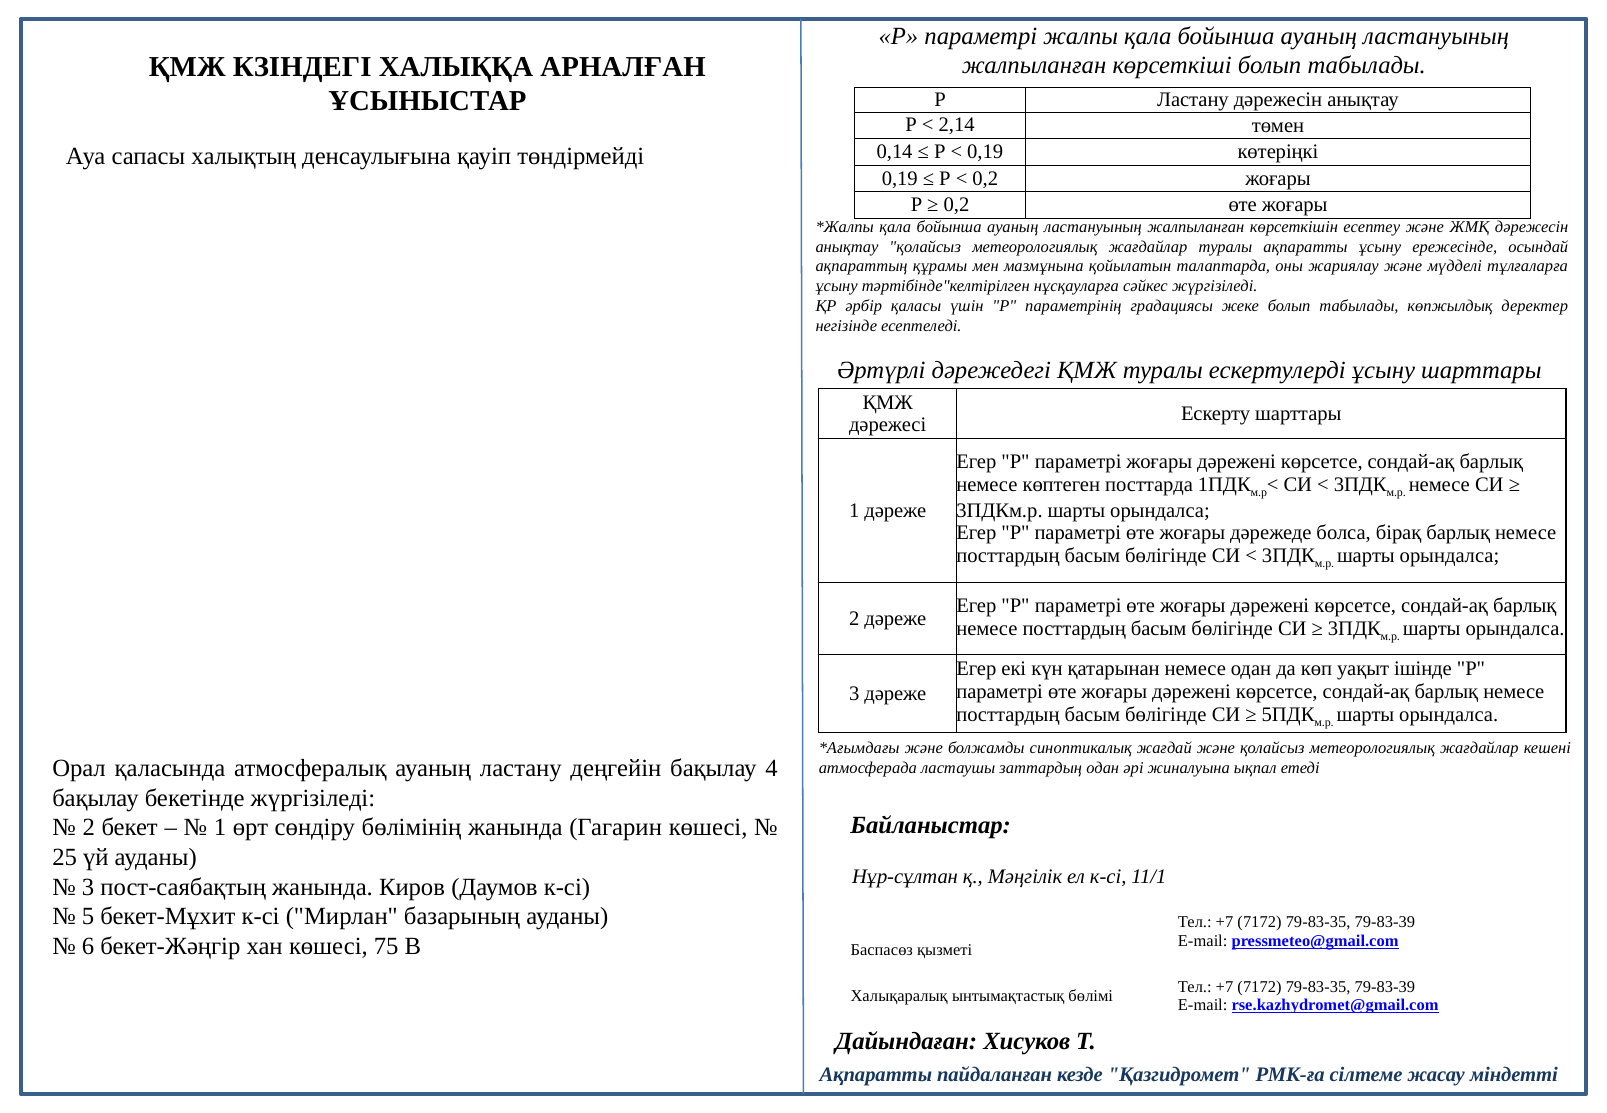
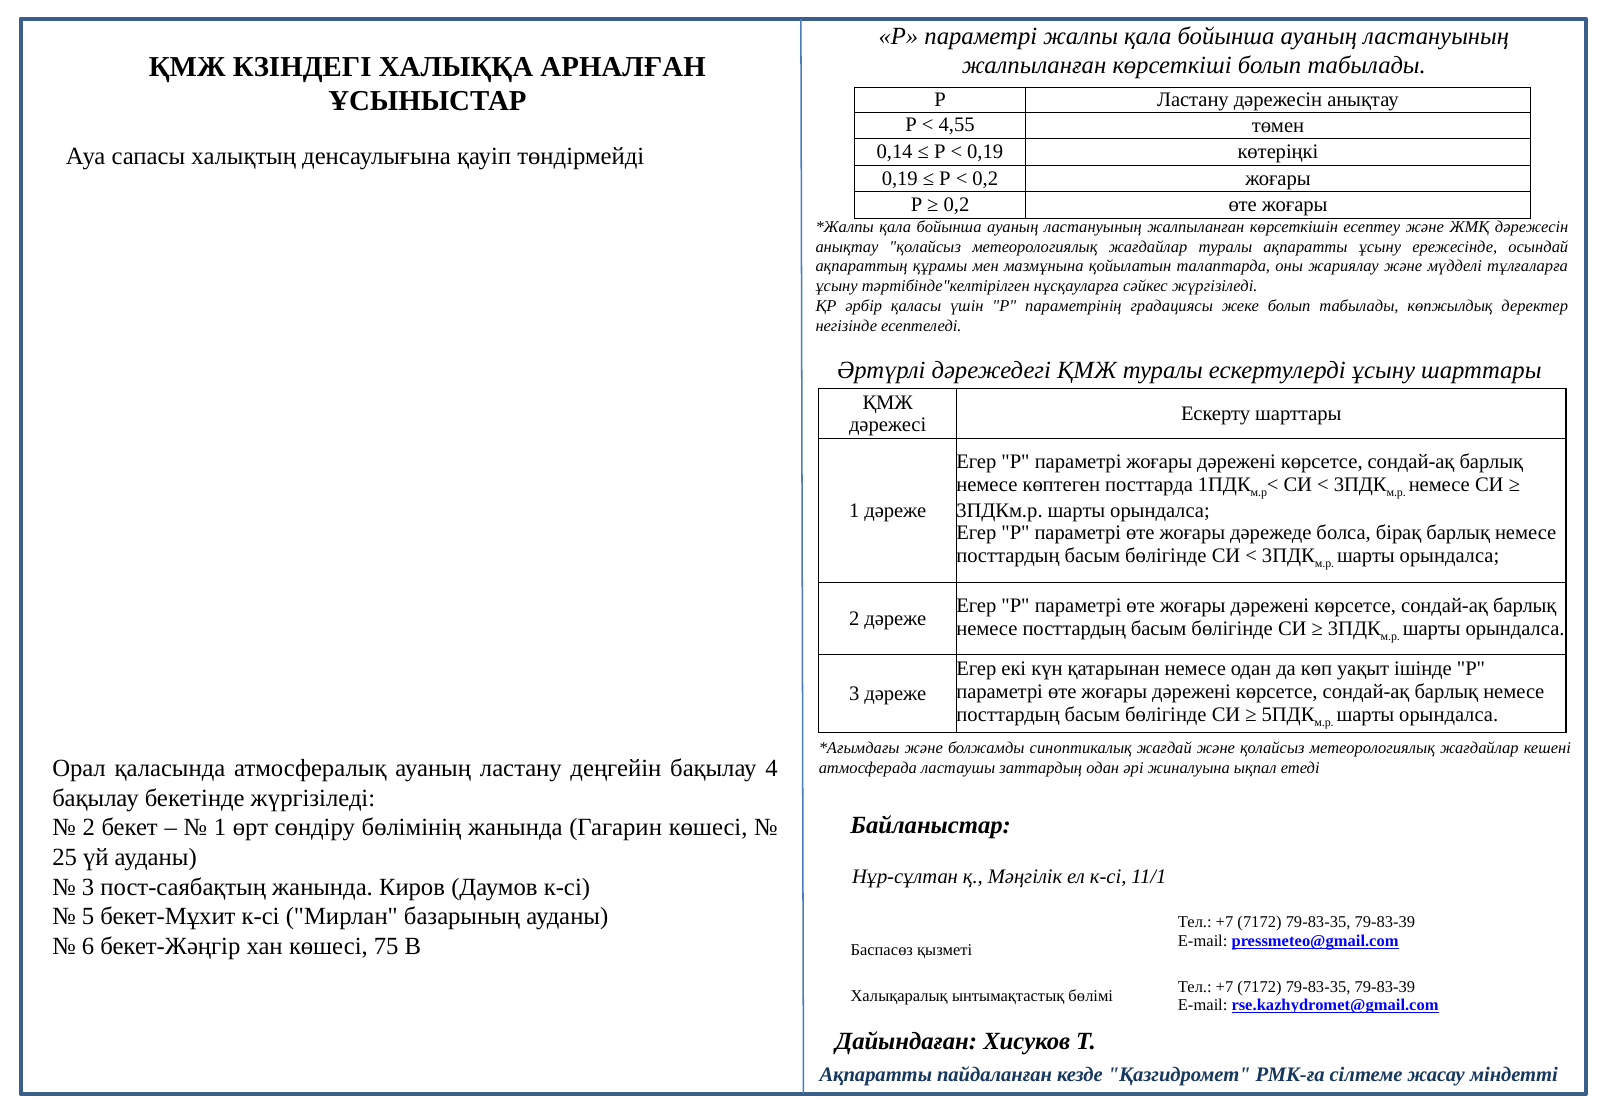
2,14: 2,14 -> 4,55 (957, 125)
